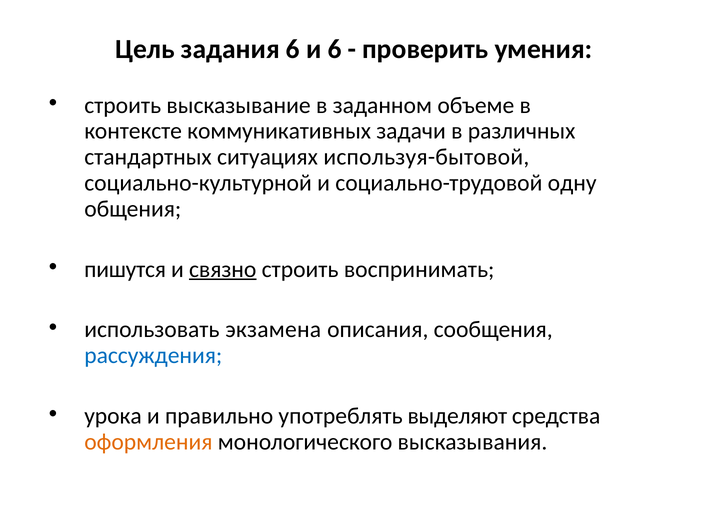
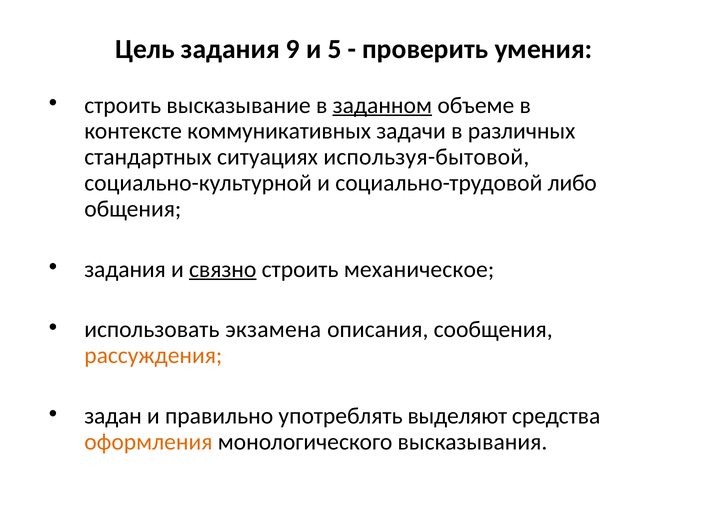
задания 6: 6 -> 9 (293, 49)
и 6: 6 -> 5 (335, 49)
заданном underline: none -> present (382, 105)
одну: одну -> либо (572, 183)
пишутся: пишутся -> задания (125, 269)
воспринимать: воспринимать -> механическое (419, 269)
рассуждения colour: blue -> orange (153, 356)
урока: урока -> задан (113, 416)
